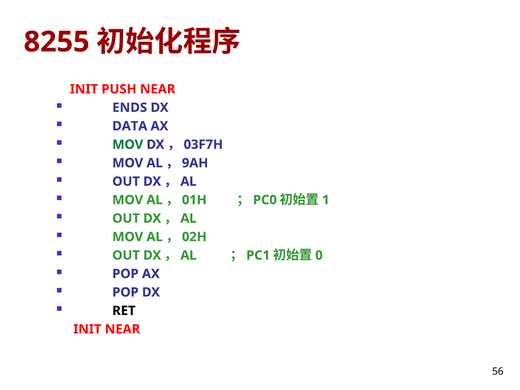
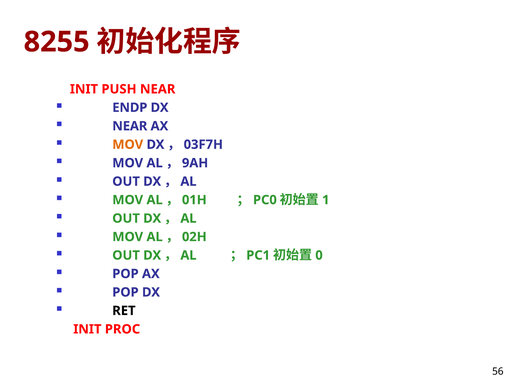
ENDS: ENDS -> ENDP (130, 108)
DATA: DATA -> NEAR (130, 126)
MOV colour: green -> orange (128, 145)
INIT NEAR: NEAR -> PROC (122, 329)
